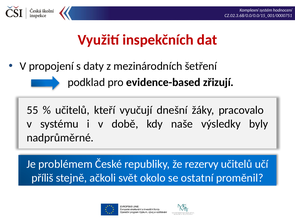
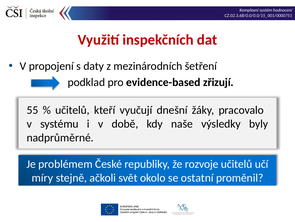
rezervy: rezervy -> rozvoje (202, 164)
příliš: příliš -> míry (42, 177)
